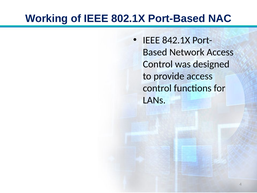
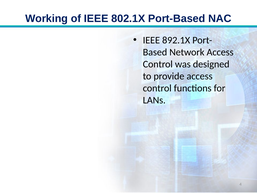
842.1X: 842.1X -> 892.1X (176, 40)
